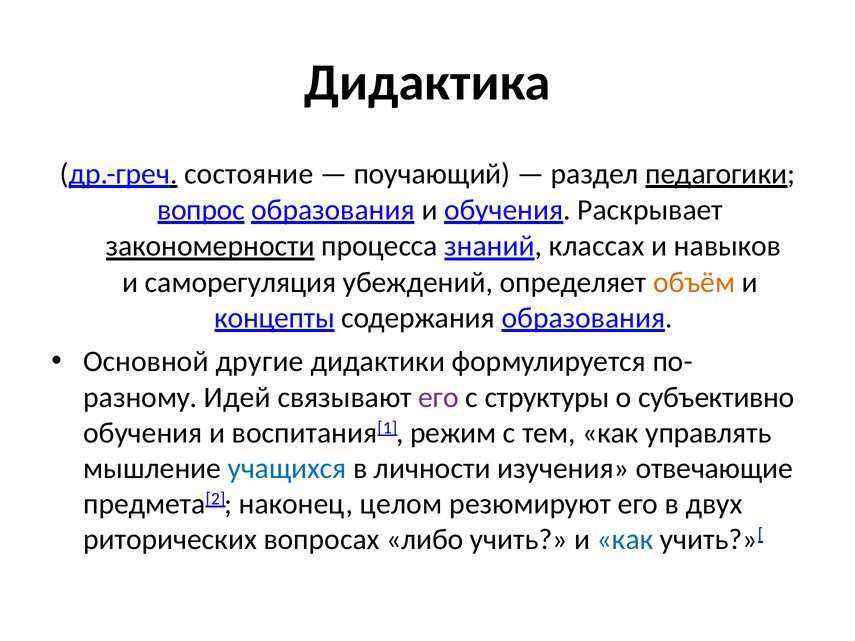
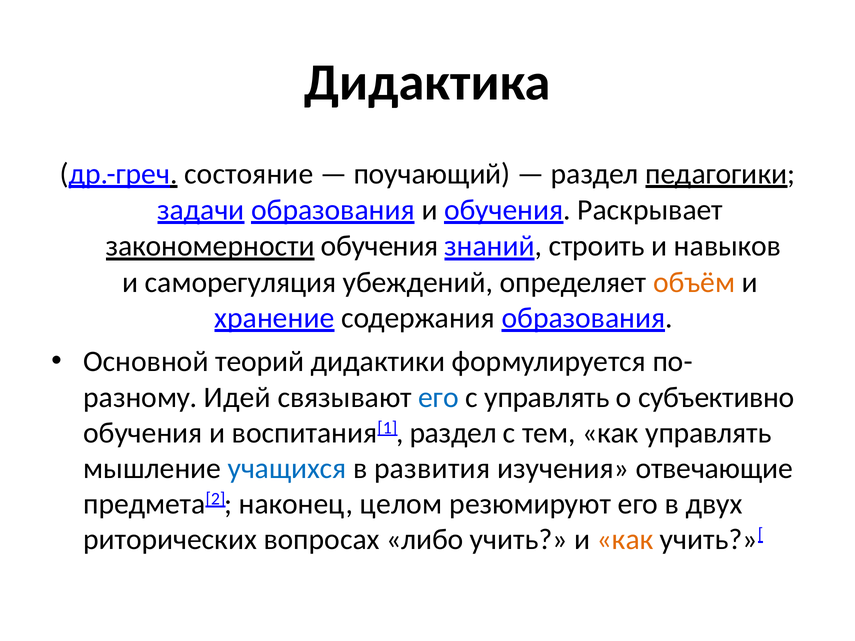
вопрос: вопрос -> задачи (201, 210)
закономерности процесса: процесса -> обучения (380, 246)
классах: классах -> строить (597, 246)
концепты: концепты -> хранение (274, 318)
другие: другие -> теорий (260, 362)
его colour: purple -> blue (439, 397)
с структуры: структуры -> управлять (547, 397)
воспитания[1 режим: режим -> раздел (453, 433)
личности: личности -> развития (432, 469)
как colour: blue -> orange (625, 540)
